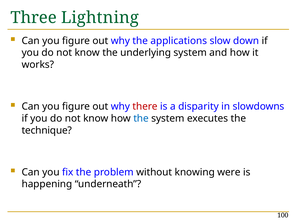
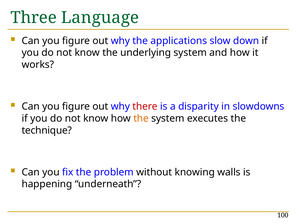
Lightning: Lightning -> Language (100, 18)
the colour: blue -> orange (141, 118)
were: were -> walls (229, 172)
